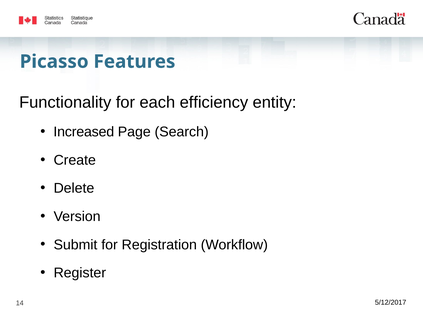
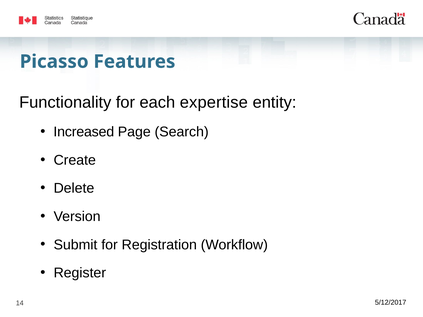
efficiency: efficiency -> expertise (214, 103)
